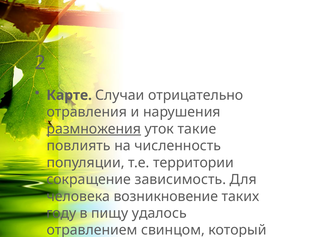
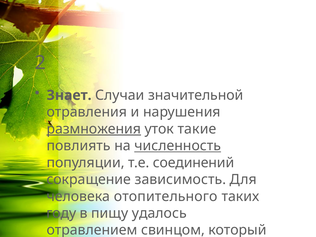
Карте: Карте -> Знает (69, 95)
отрицательно: отрицательно -> значительной (196, 95)
численность underline: none -> present (178, 146)
территории: территории -> соединений (194, 163)
возникновение: возникновение -> отопительного (166, 196)
